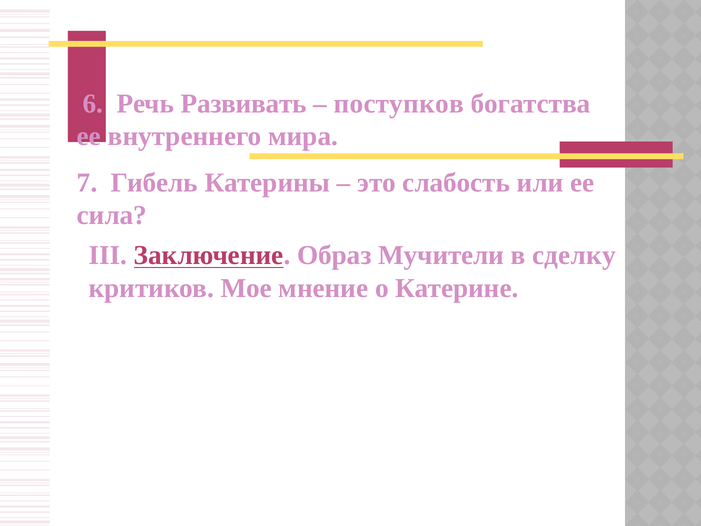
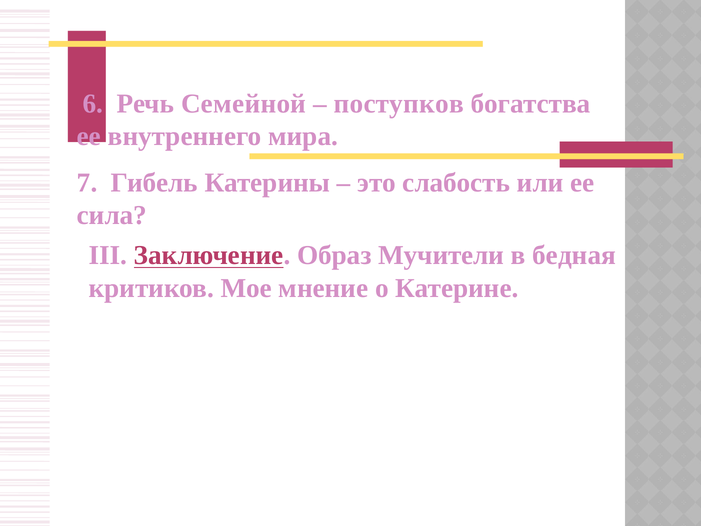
Развивать: Развивать -> Семейной (244, 103)
сделку: сделку -> бедная (574, 255)
